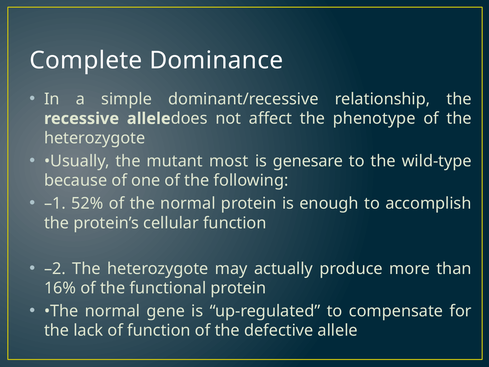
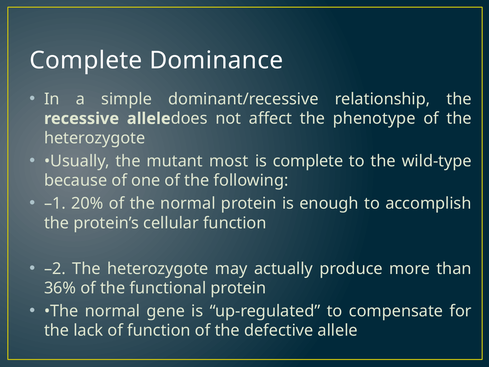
is genesare: genesare -> complete (308, 161)
52%: 52% -> 20% (87, 203)
16%: 16% -> 36% (60, 288)
